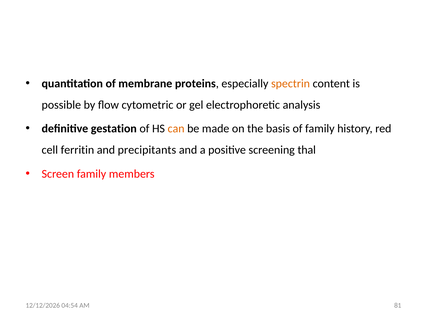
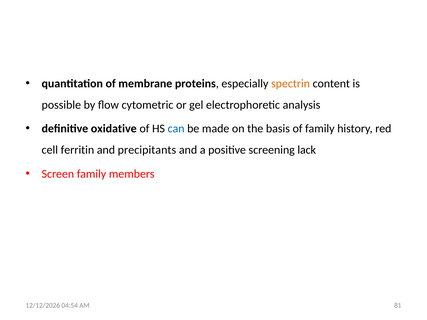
gestation: gestation -> oxidative (114, 129)
can colour: orange -> blue (176, 129)
thal: thal -> lack (307, 150)
